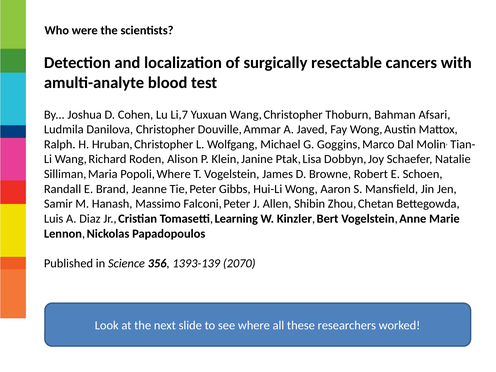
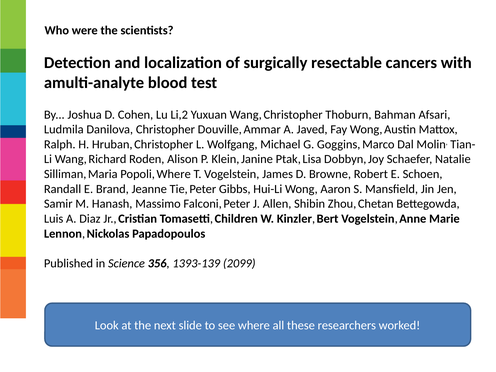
Li,7: Li,7 -> Li,2 (179, 115)
Learning: Learning -> Children (236, 219)
2070: 2070 -> 2099 (239, 263)
